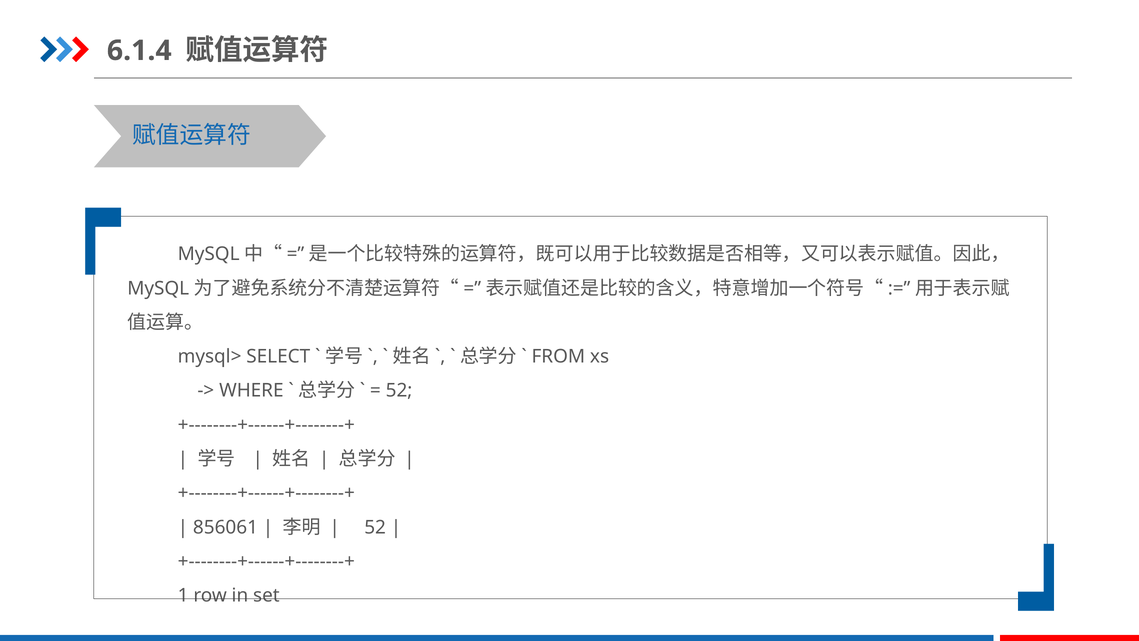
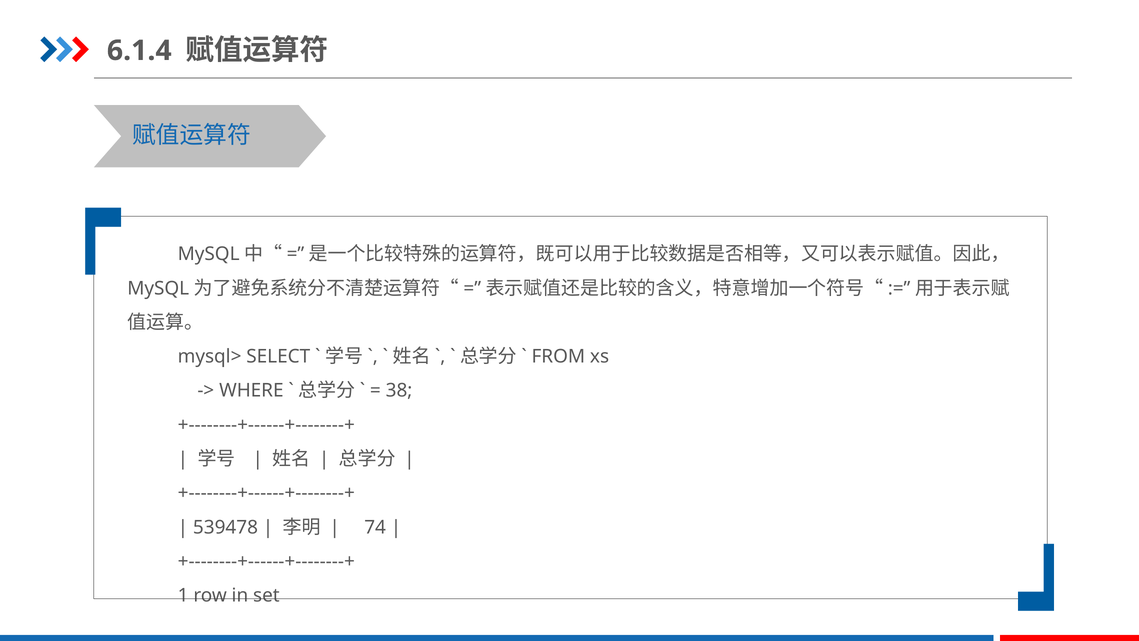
52: 52 -> 38 (399, 391)
856061: 856061 -> 539478 (225, 527)
52: 52 -> 74 (375, 527)
